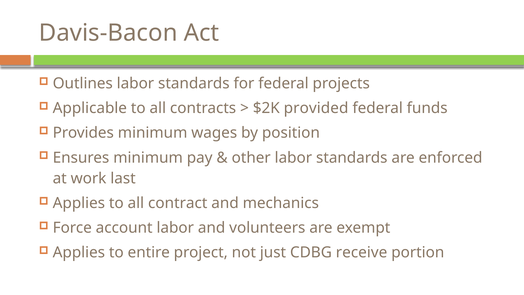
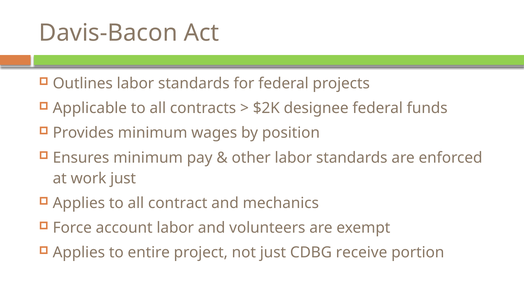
provided: provided -> designee (316, 108)
work last: last -> just (123, 178)
